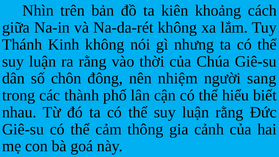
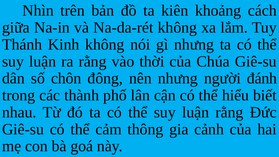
nên nhiệm: nhiệm -> nhưng (178, 78)
sang: sang -> đánh (262, 78)
